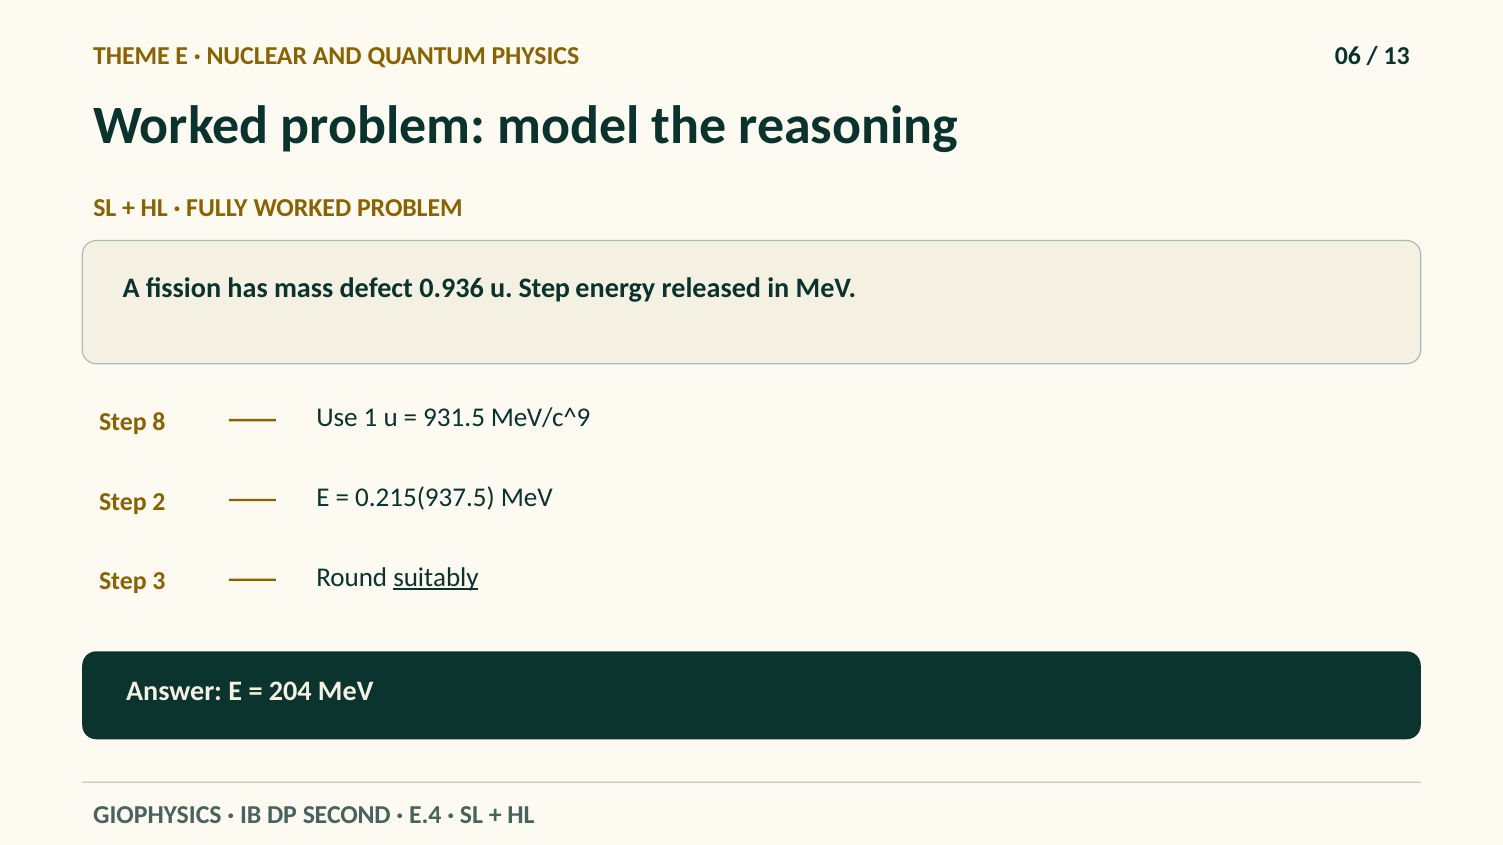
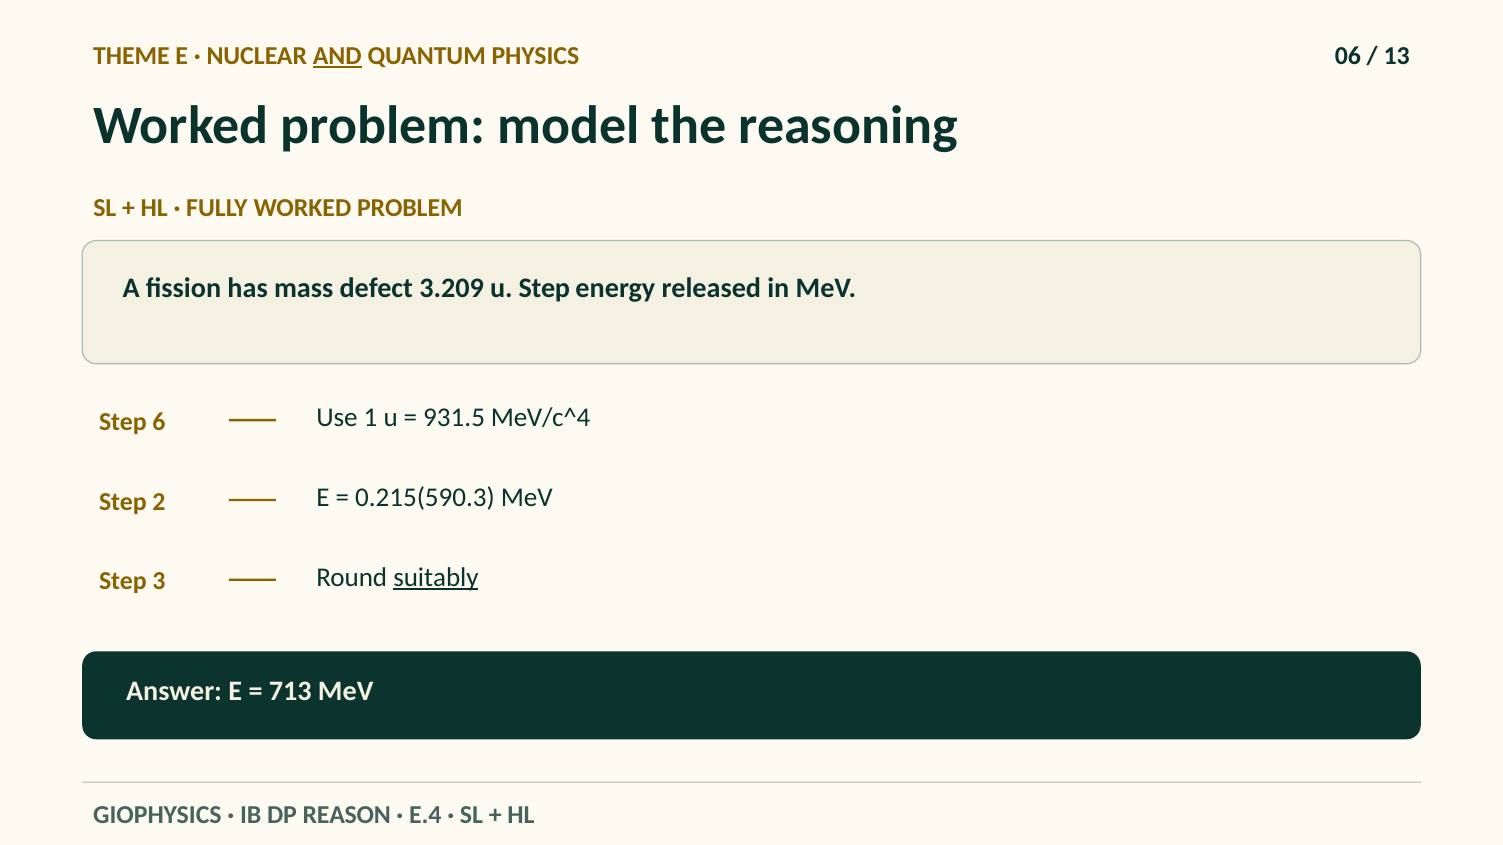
AND underline: none -> present (337, 56)
0.936: 0.936 -> 3.209 (452, 289)
8: 8 -> 6 (159, 422)
MeV/c^9: MeV/c^9 -> MeV/c^4 (541, 418)
0.215(937.5: 0.215(937.5 -> 0.215(590.3 (425, 498)
204: 204 -> 713 (290, 691)
SECOND: SECOND -> REASON (347, 815)
